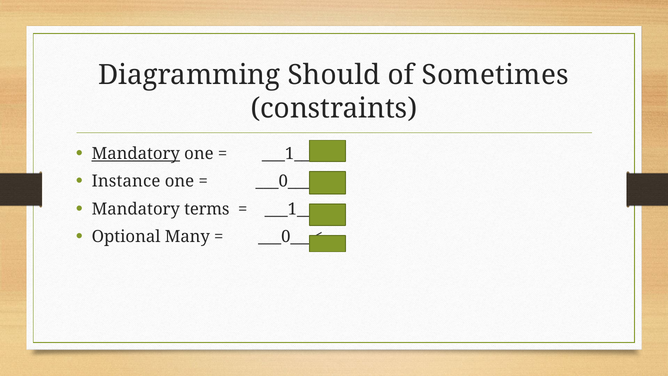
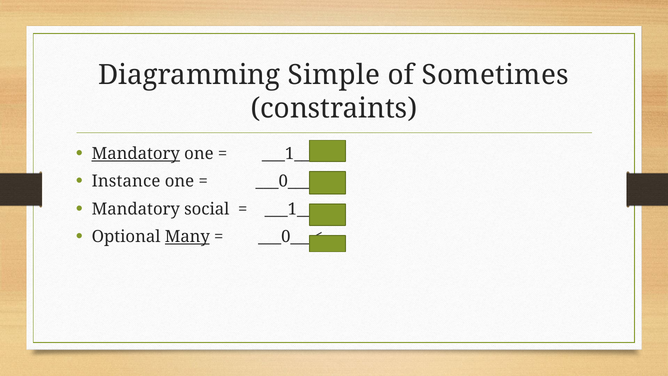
Should: Should -> Simple (334, 75)
terms: terms -> social (207, 209)
Many underline: none -> present (187, 236)
